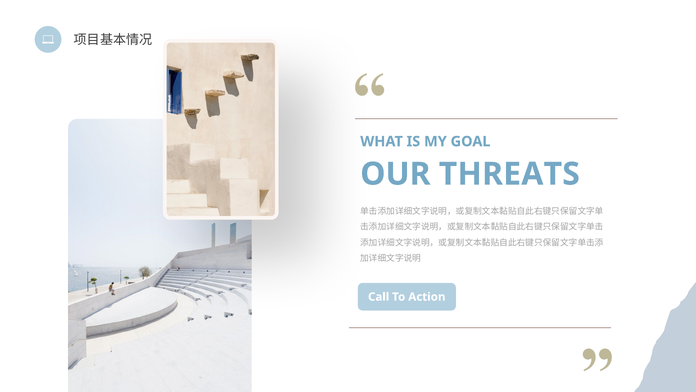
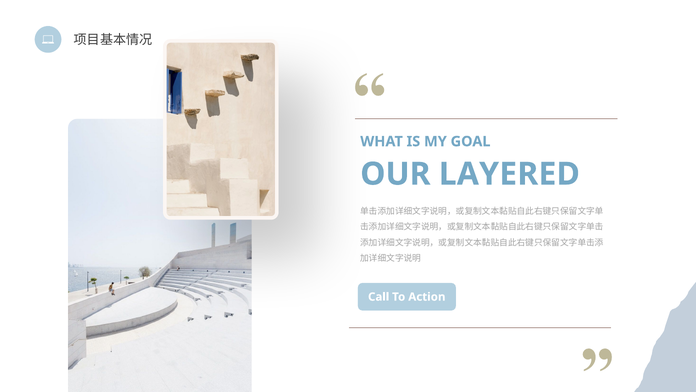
THREATS: THREATS -> LAYERED (509, 174)
